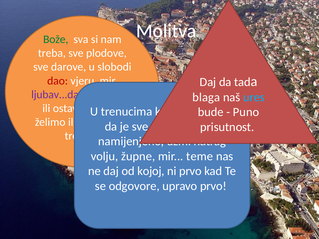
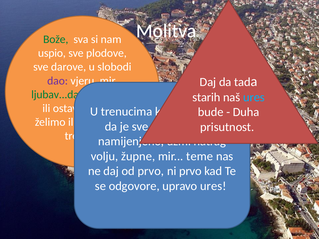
treba: treba -> uspio (52, 53)
dao colour: red -> purple (58, 81)
ljubav...da colour: purple -> green (55, 95)
blaga: blaga -> starih (206, 97)
Puno: Puno -> Duha (246, 112)
od kojoj: kojoj -> prvo (151, 171)
upravo prvo: prvo -> ures (213, 186)
